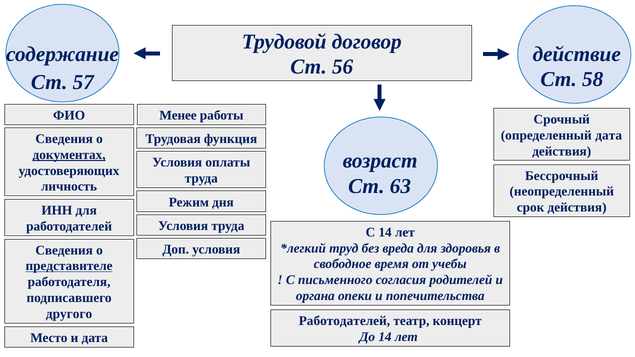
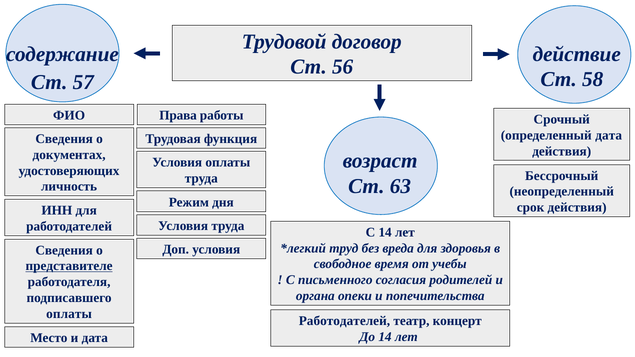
Менее: Менее -> Права (178, 115)
документах underline: present -> none (69, 155)
другого: другого -> оплаты (69, 314)
